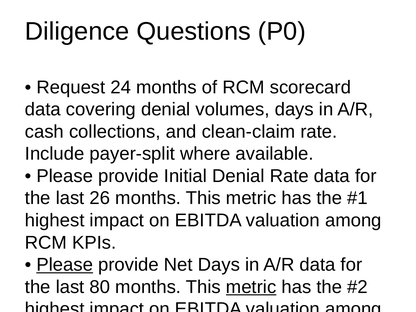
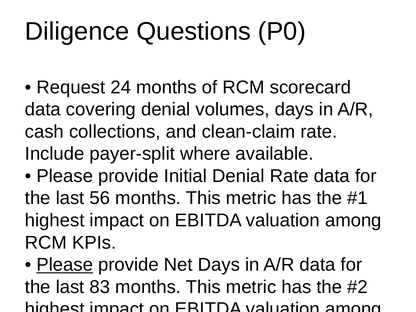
26: 26 -> 56 (100, 198)
80: 80 -> 83 (100, 287)
metric underline: present -> none (251, 287)
